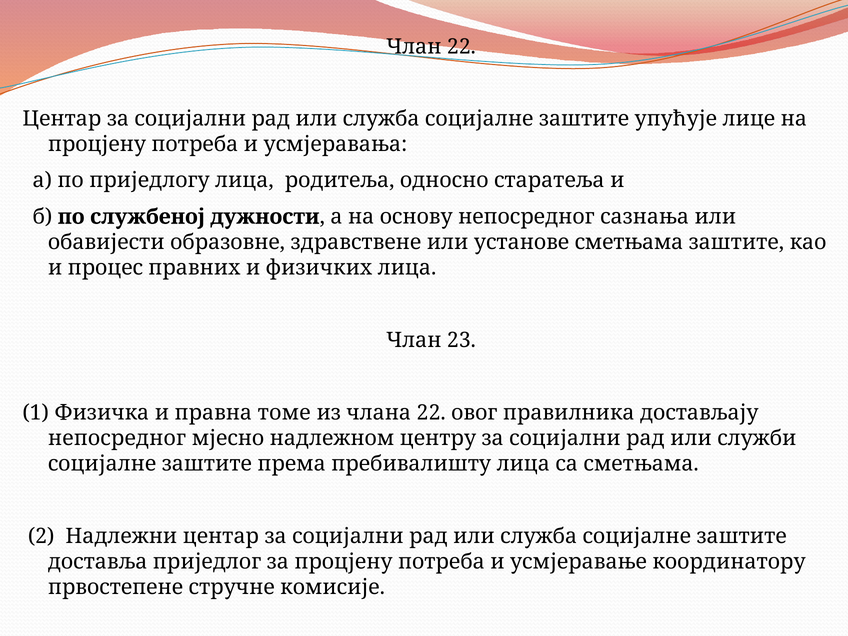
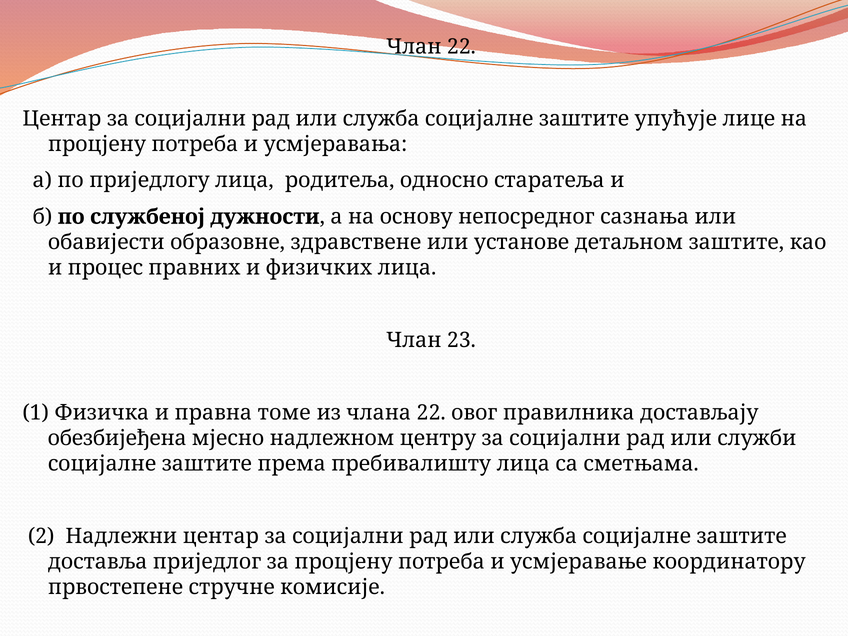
установе сметњама: сметњама -> детаљном (629, 242)
непосредног: непосредног -> обезбијеђена (117, 438)
